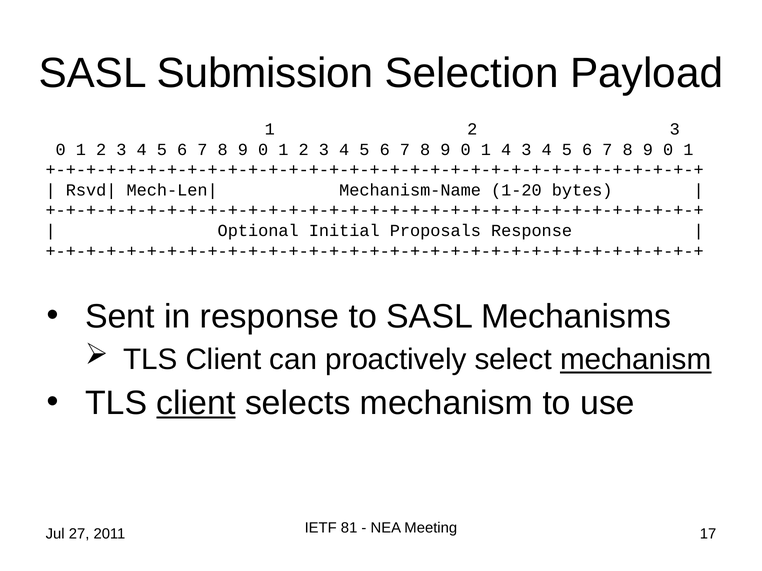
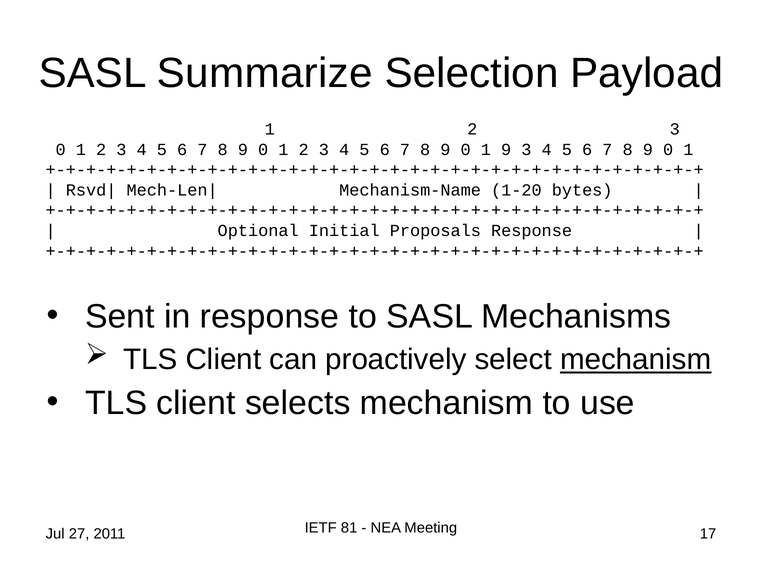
Submission: Submission -> Summarize (265, 73)
1 4: 4 -> 9 (506, 150)
client underline: present -> none (196, 403)
